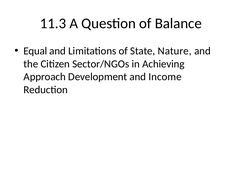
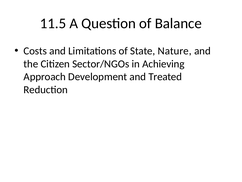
11.3: 11.3 -> 11.5 (53, 23)
Equal: Equal -> Costs (35, 51)
Income: Income -> Treated (165, 77)
